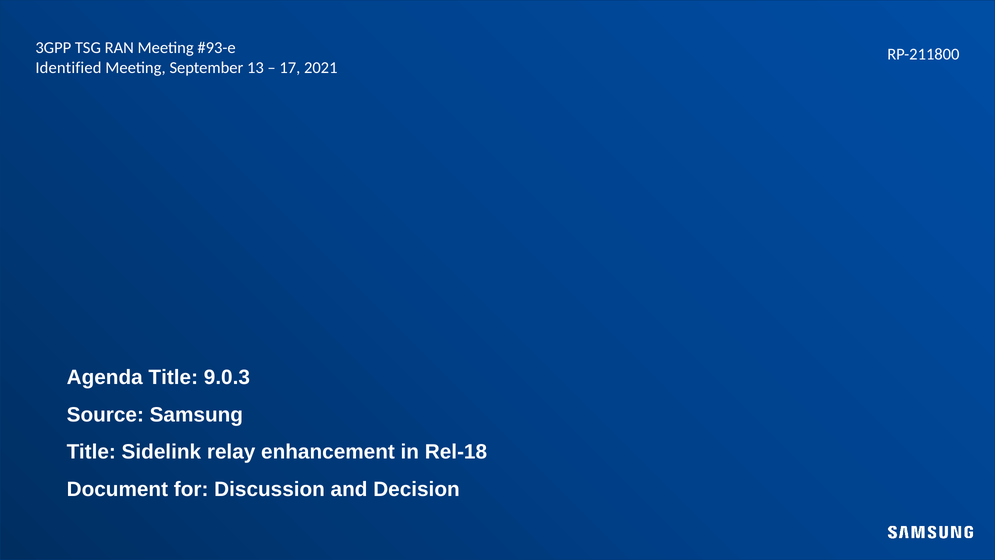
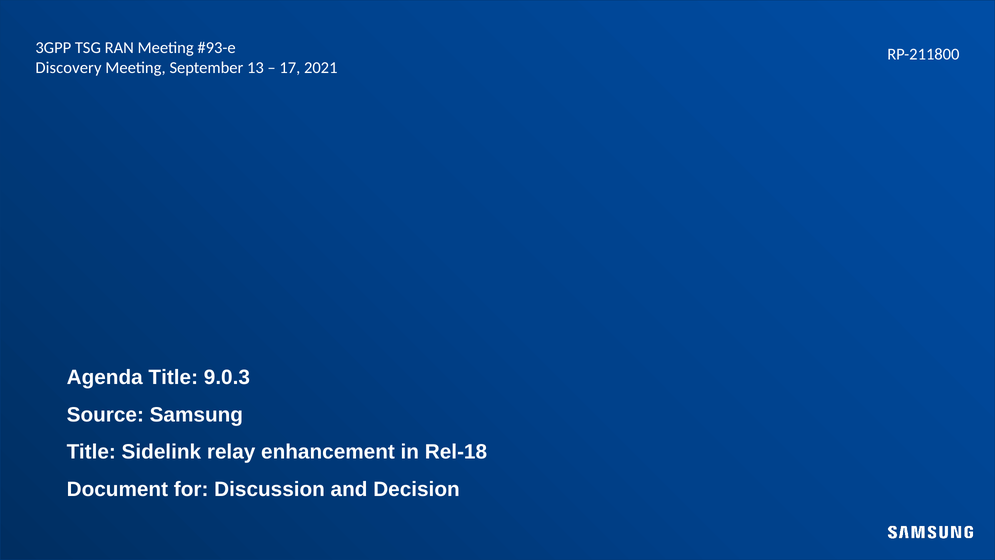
Identified: Identified -> Discovery (68, 68)
